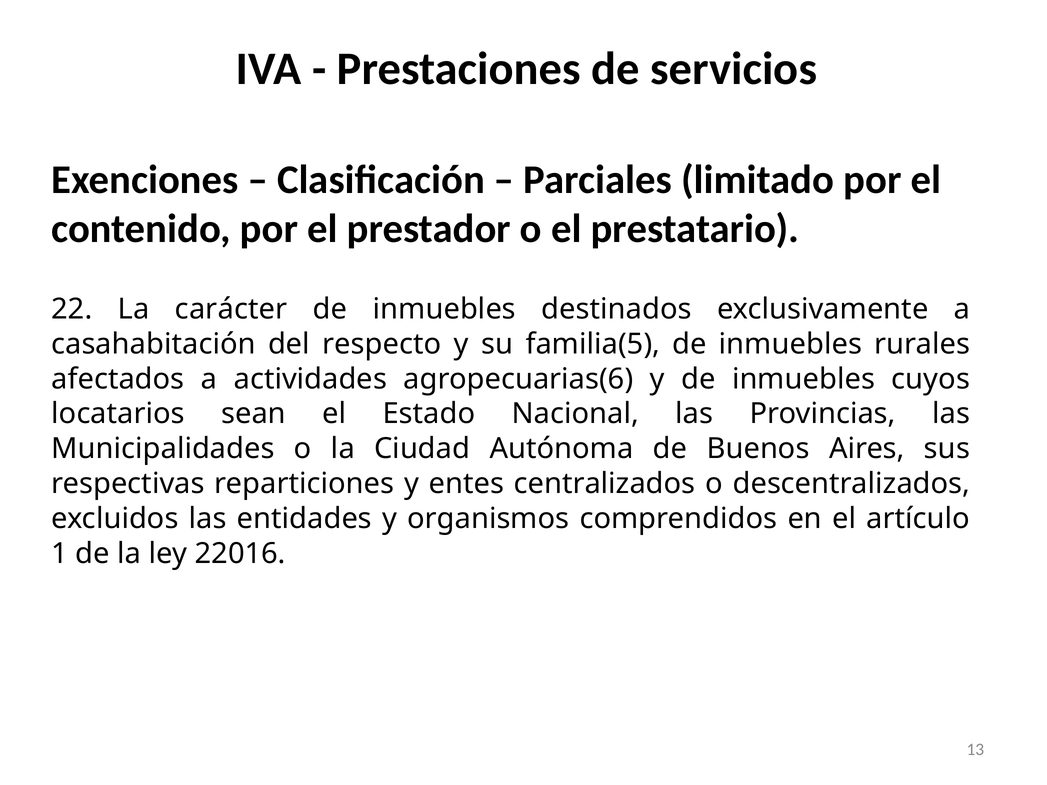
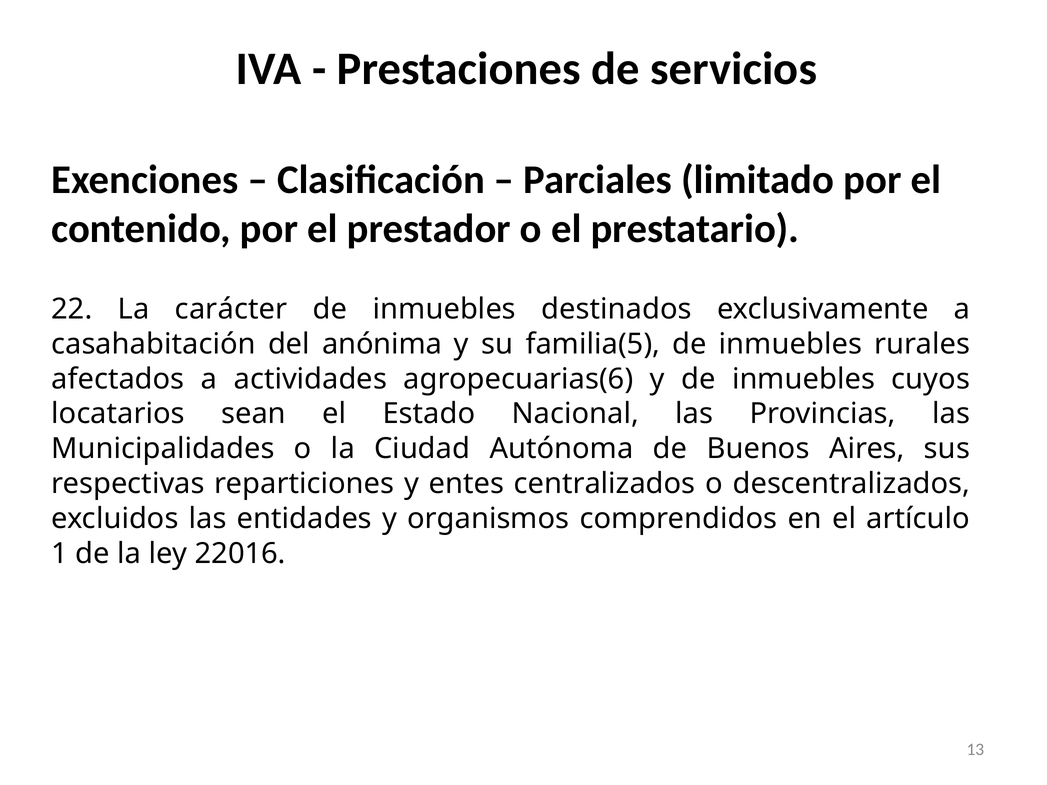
respecto: respecto -> anónima (382, 344)
